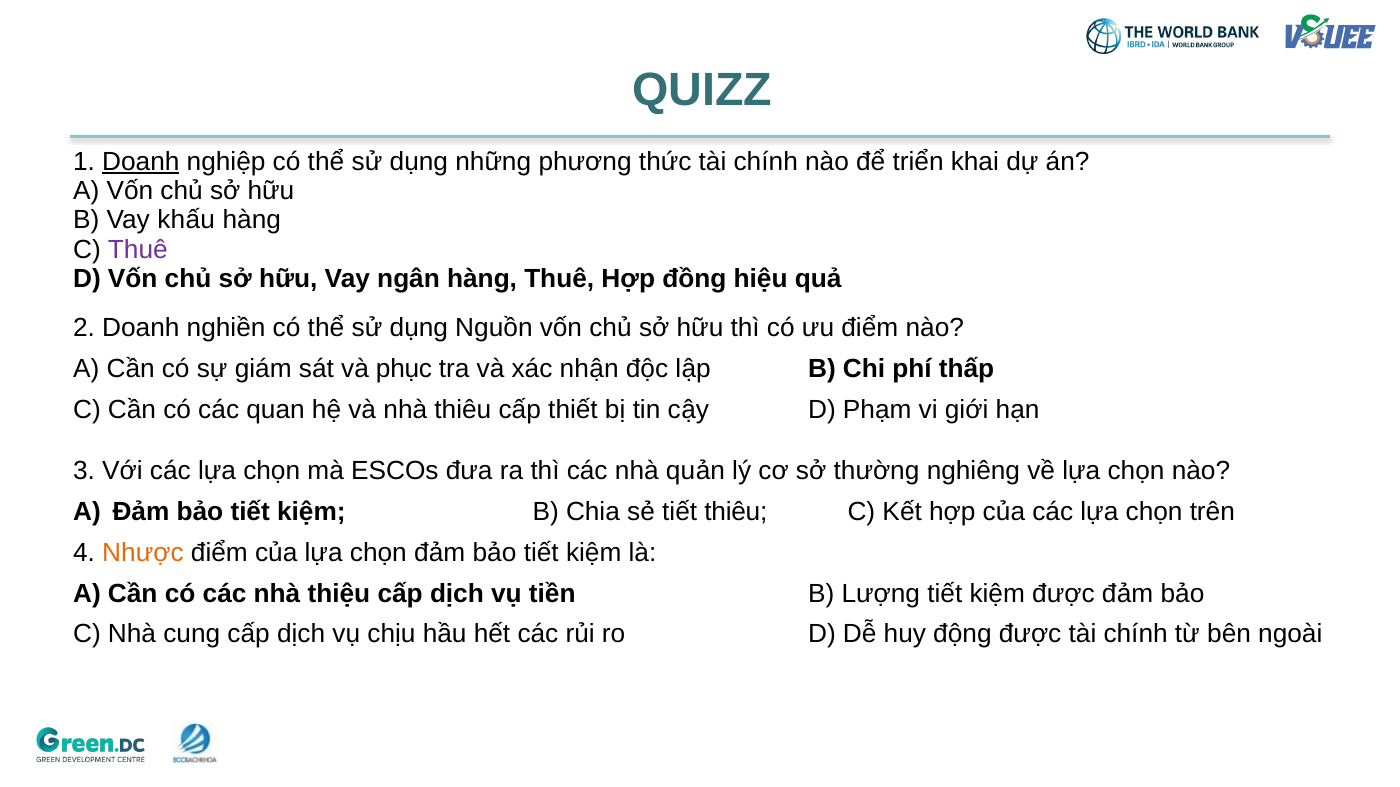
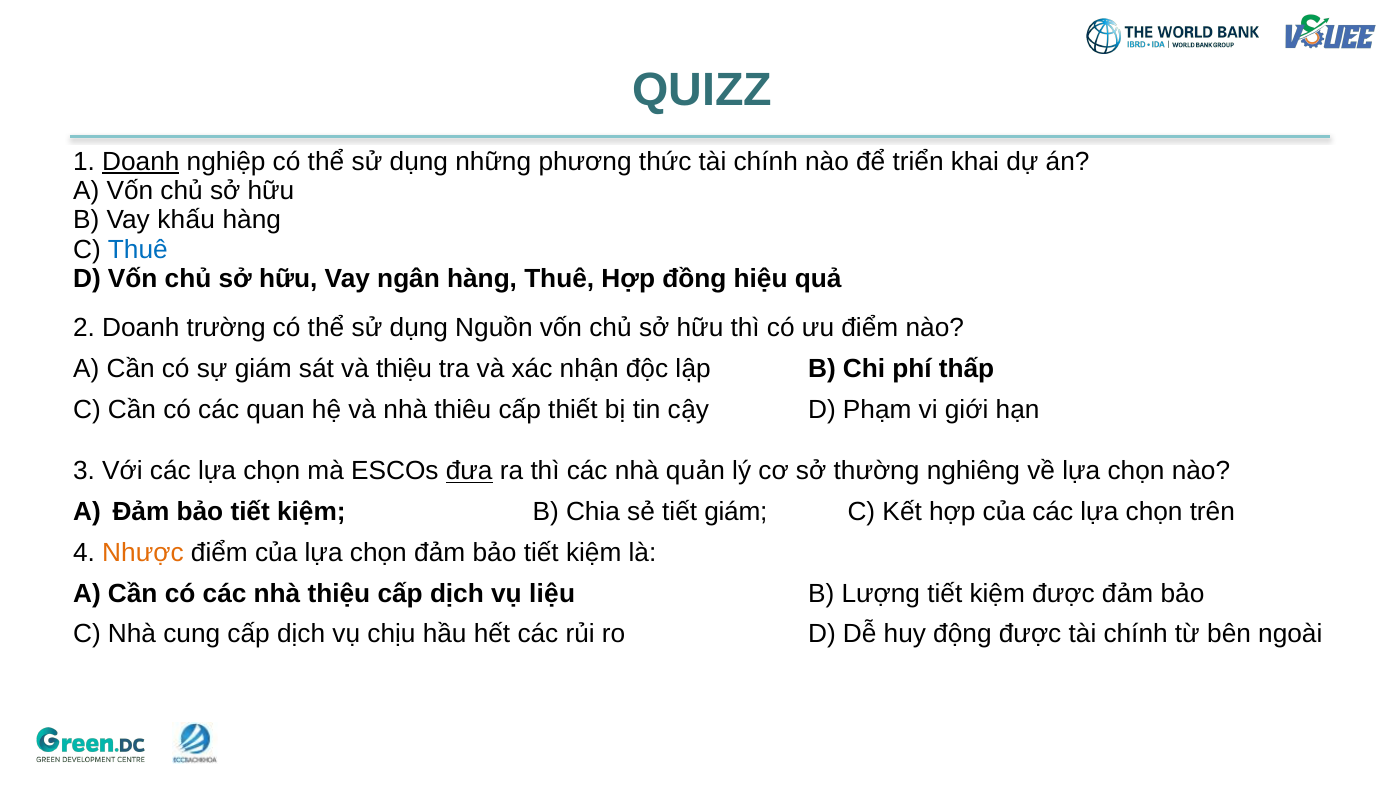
Thuê colour: purple -> blue (138, 250)
nghiền: nghiền -> trường (226, 328)
và phục: phục -> thiệu (404, 369)
đưa underline: none -> present (469, 471)
tiết thiêu: thiêu -> giám (736, 512)
tiền: tiền -> liệu (552, 594)
